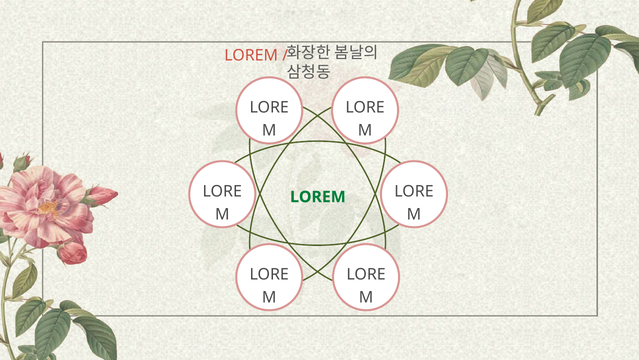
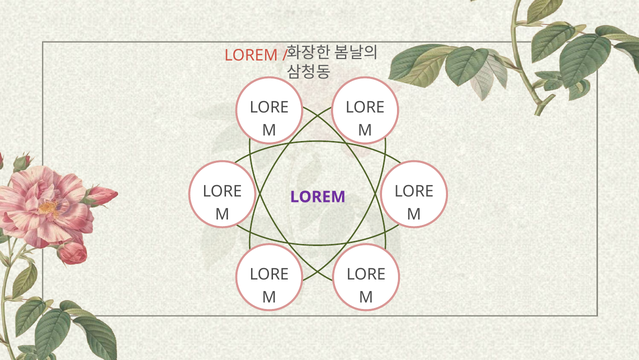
LOREM colour: green -> purple (318, 197)
